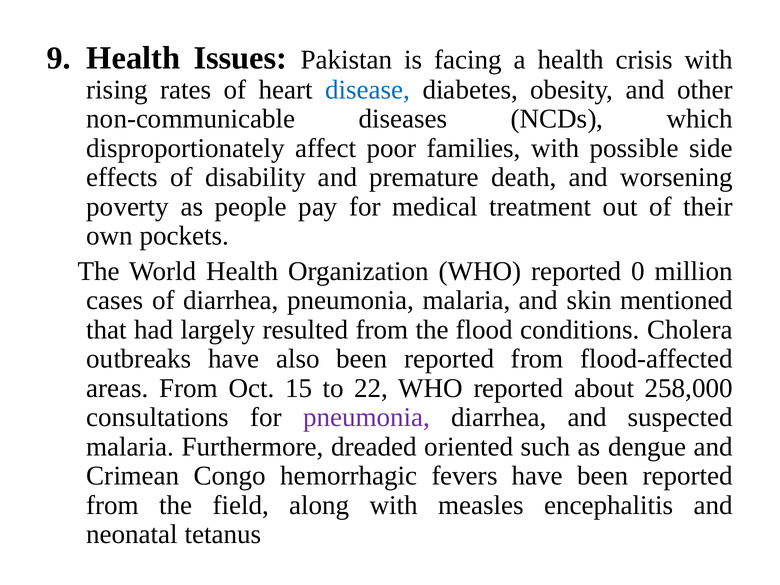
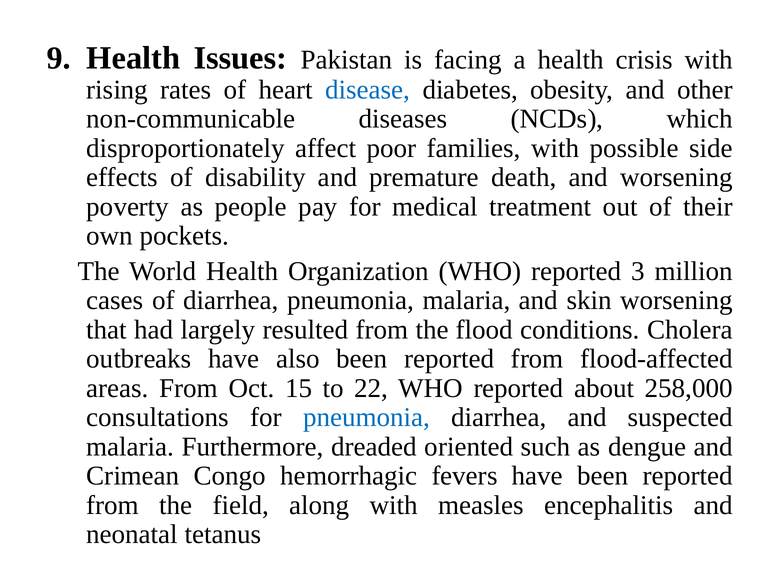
0: 0 -> 3 (638, 271)
skin mentioned: mentioned -> worsening (677, 301)
pneumonia colour: purple -> blue (367, 417)
